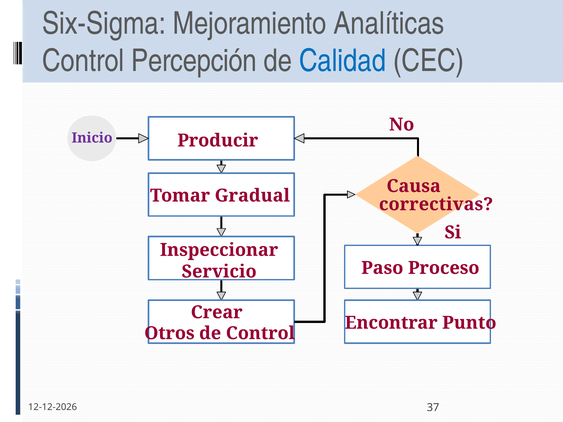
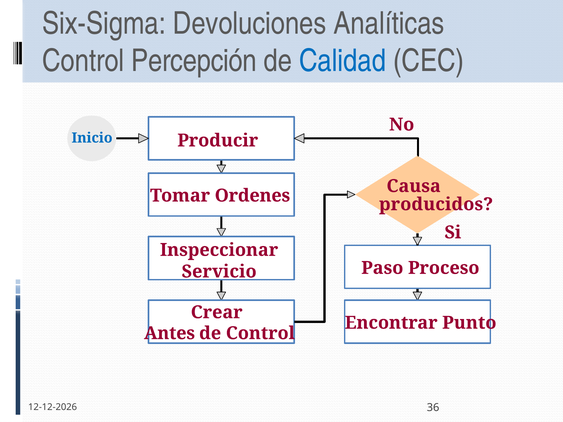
Mejoramiento: Mejoramiento -> Devoluciones (250, 23)
Inicio colour: purple -> blue (92, 138)
Gradual: Gradual -> Ordenes (252, 196)
correctivas: correctivas -> producidos (436, 204)
Otros: Otros -> Antes (169, 333)
37: 37 -> 36 (433, 408)
